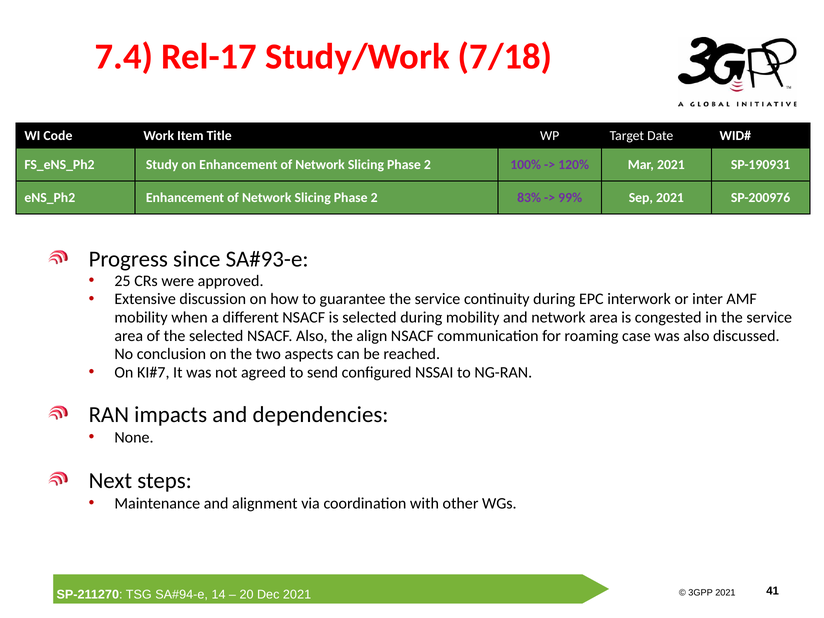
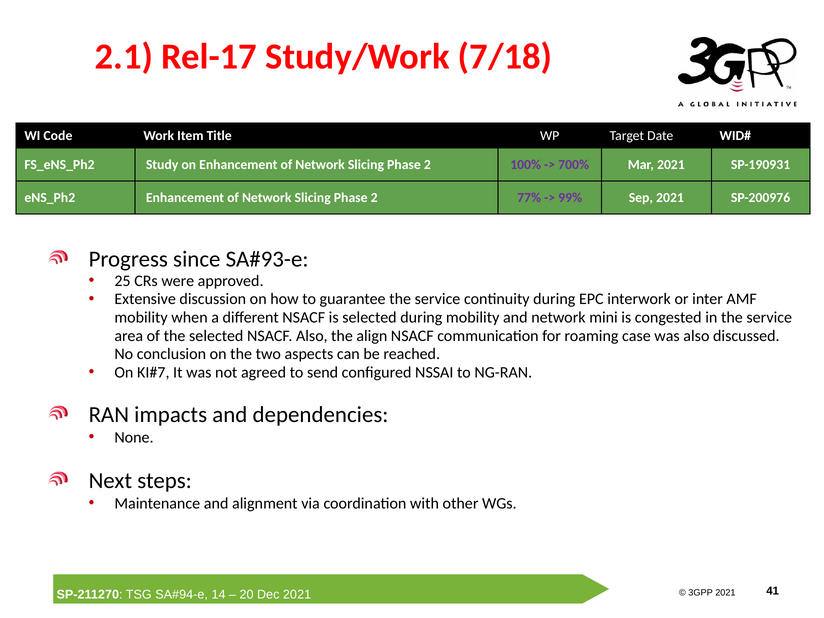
7.4: 7.4 -> 2.1 (124, 57)
120%: 120% -> 700% (574, 165)
83%: 83% -> 77% (529, 198)
network area: area -> mini (604, 317)
